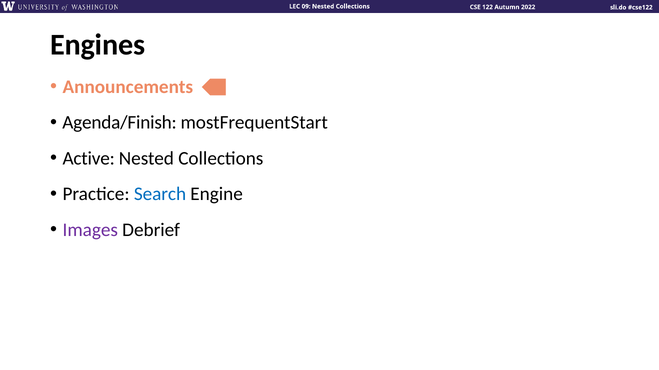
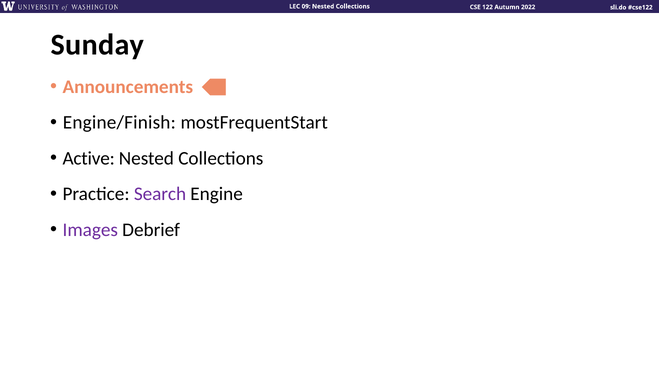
Engines: Engines -> Sunday (97, 45)
Agenda/Finish: Agenda/Finish -> Engine/Finish (119, 123)
Search colour: blue -> purple (160, 194)
